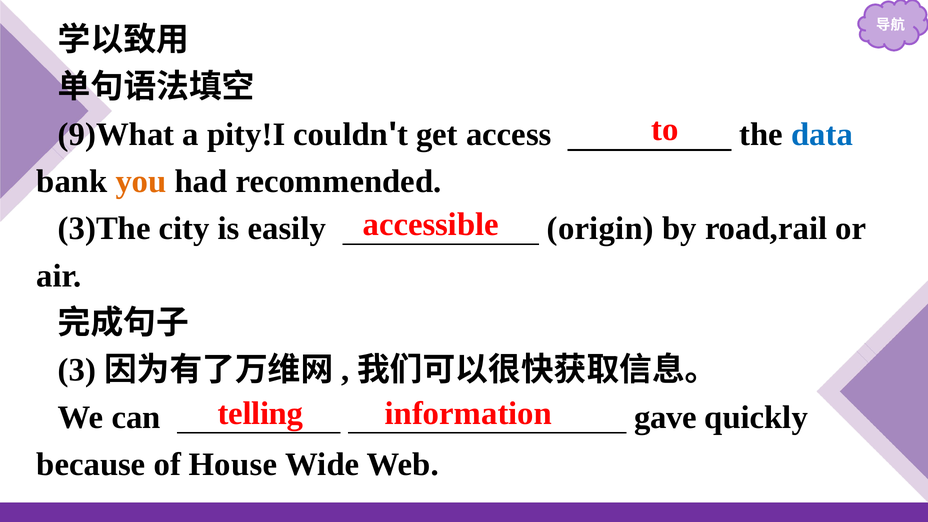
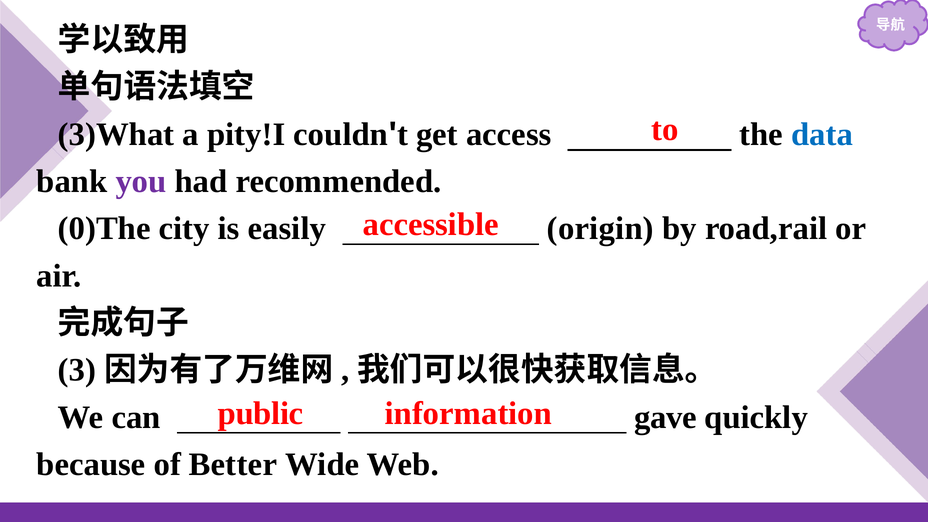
9)What: 9)What -> 3)What (116, 134)
you colour: orange -> purple (141, 181)
3)The: 3)The -> 0)The (104, 229)
telling: telling -> public (261, 413)
House: House -> Better (233, 464)
